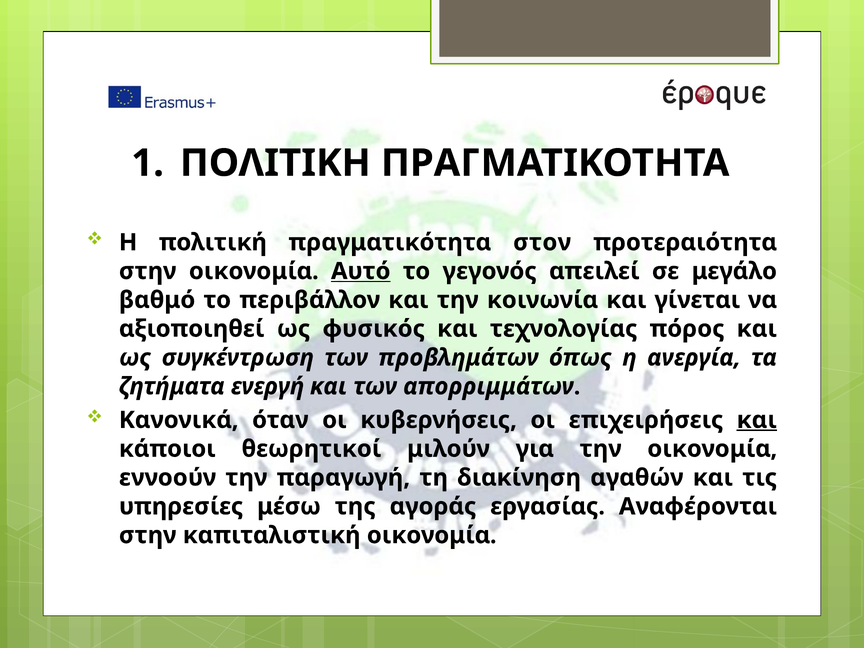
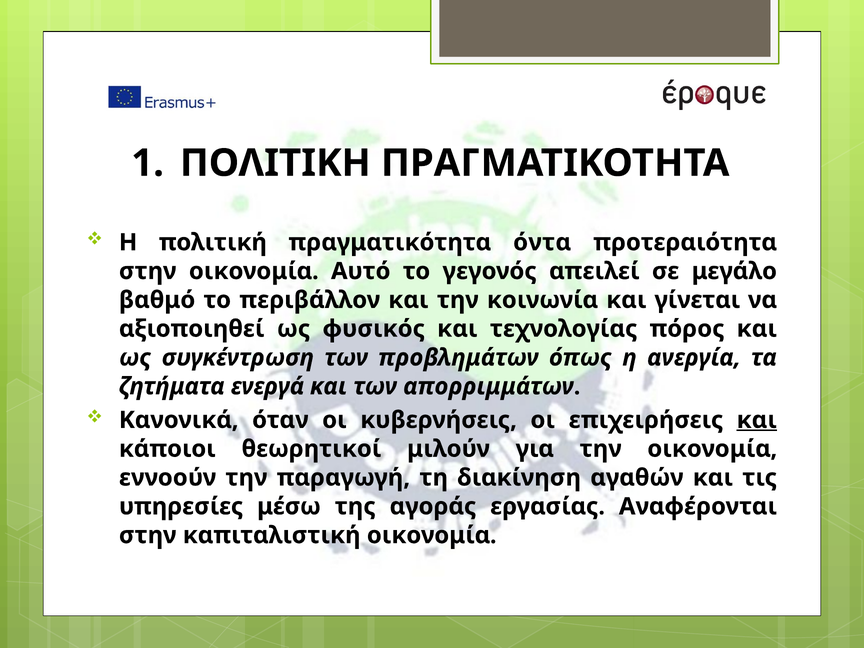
στον: στον -> όντα (542, 242)
Αυτό underline: present -> none (361, 271)
ενεργή: ενεργή -> ενεργά (268, 386)
